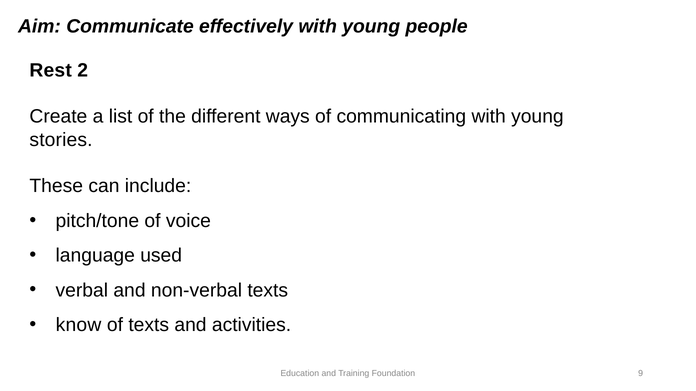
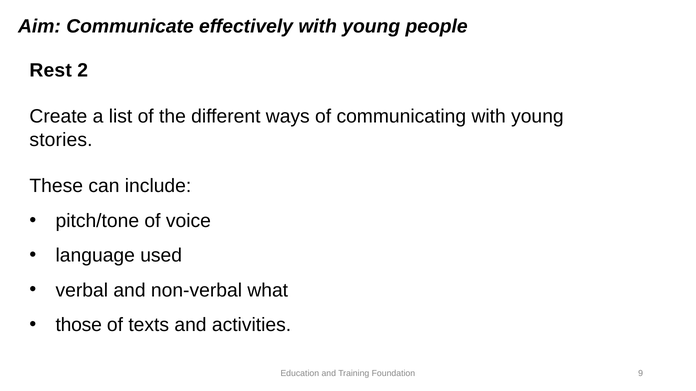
non-verbal texts: texts -> what (268, 291)
know: know -> those (79, 325)
